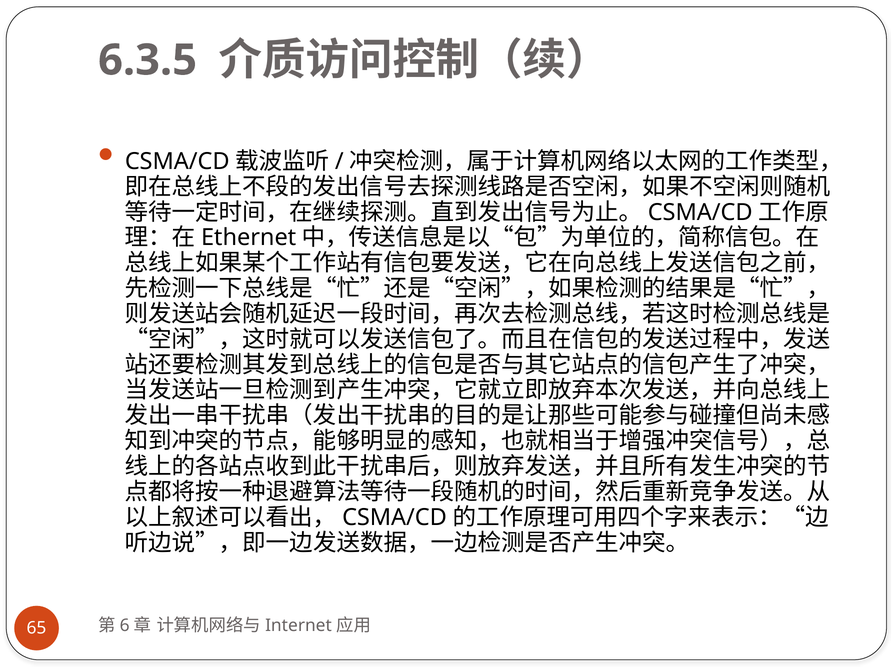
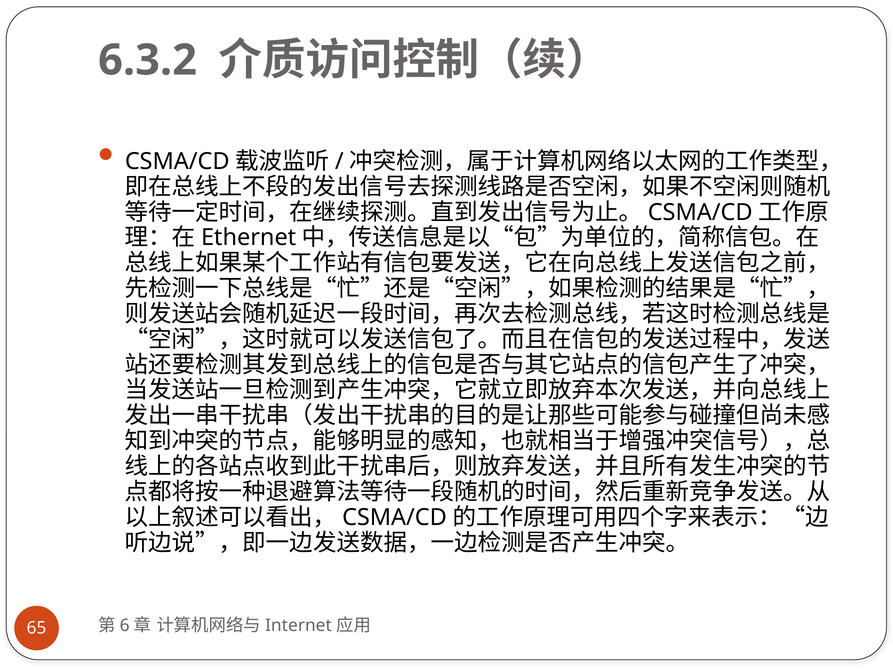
6.3.5: 6.3.5 -> 6.3.2 (148, 60)
